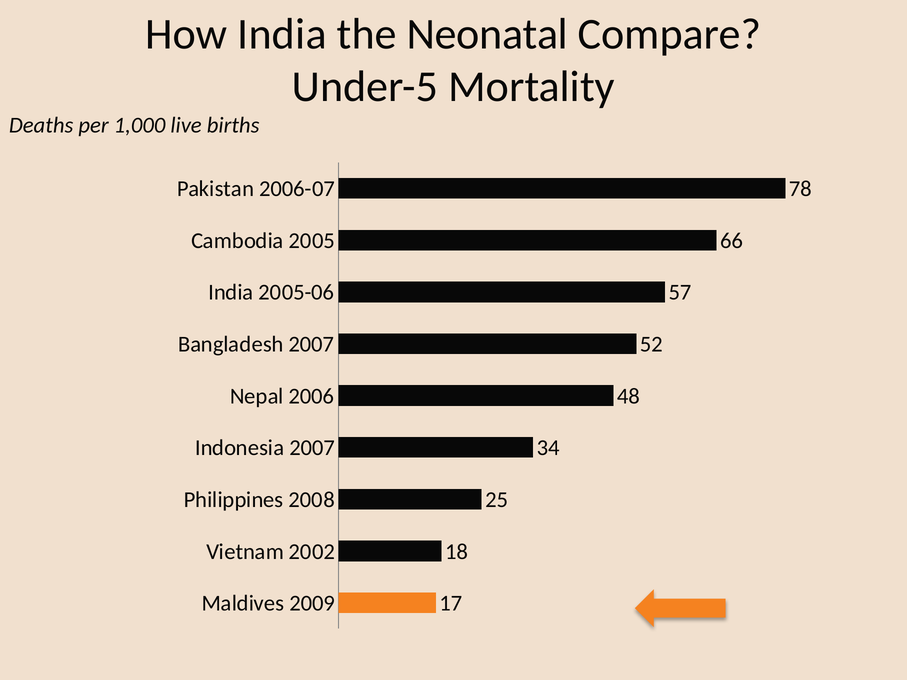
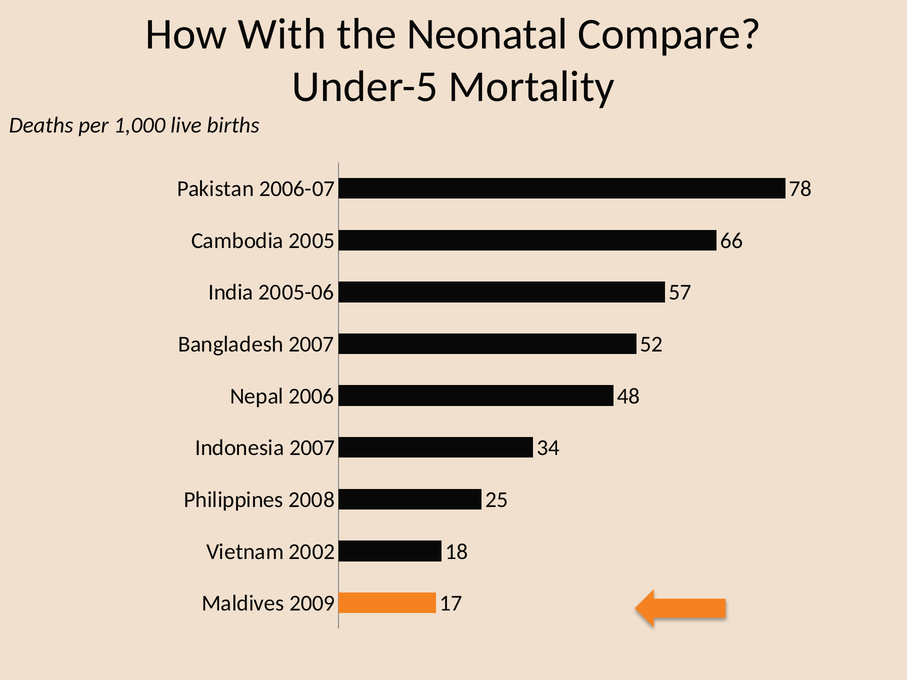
How India: India -> With (282, 34)
